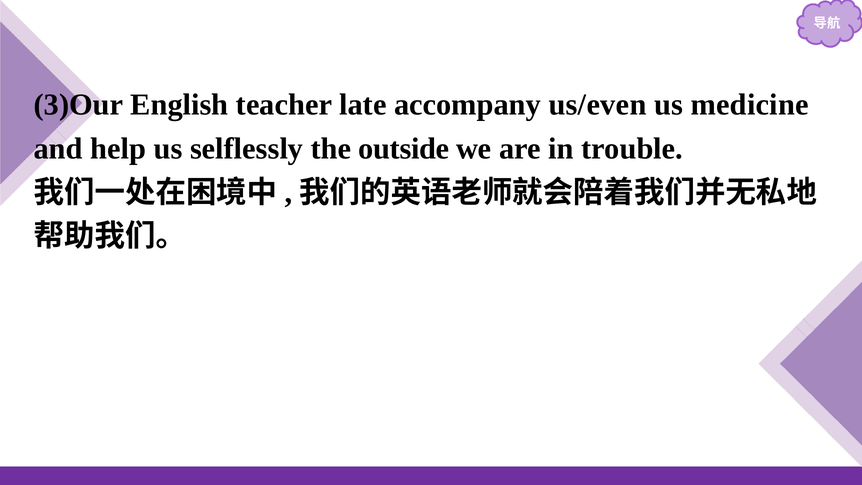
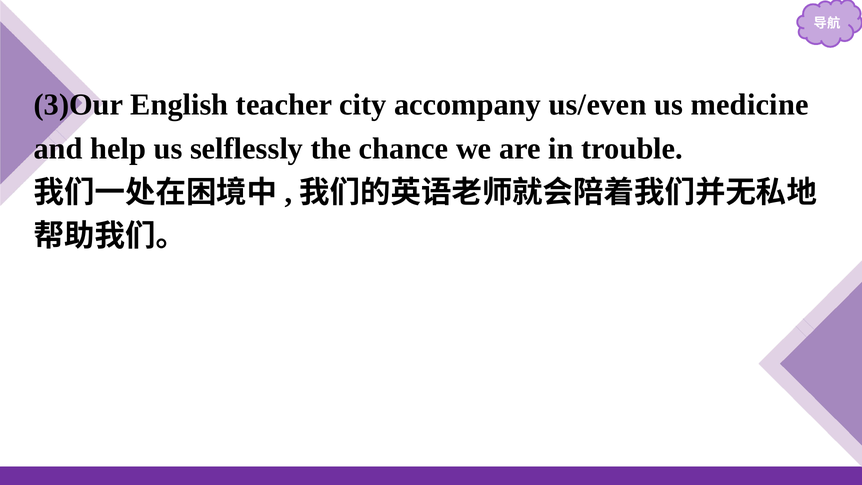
late: late -> city (363, 105)
outside: outside -> chance (404, 149)
